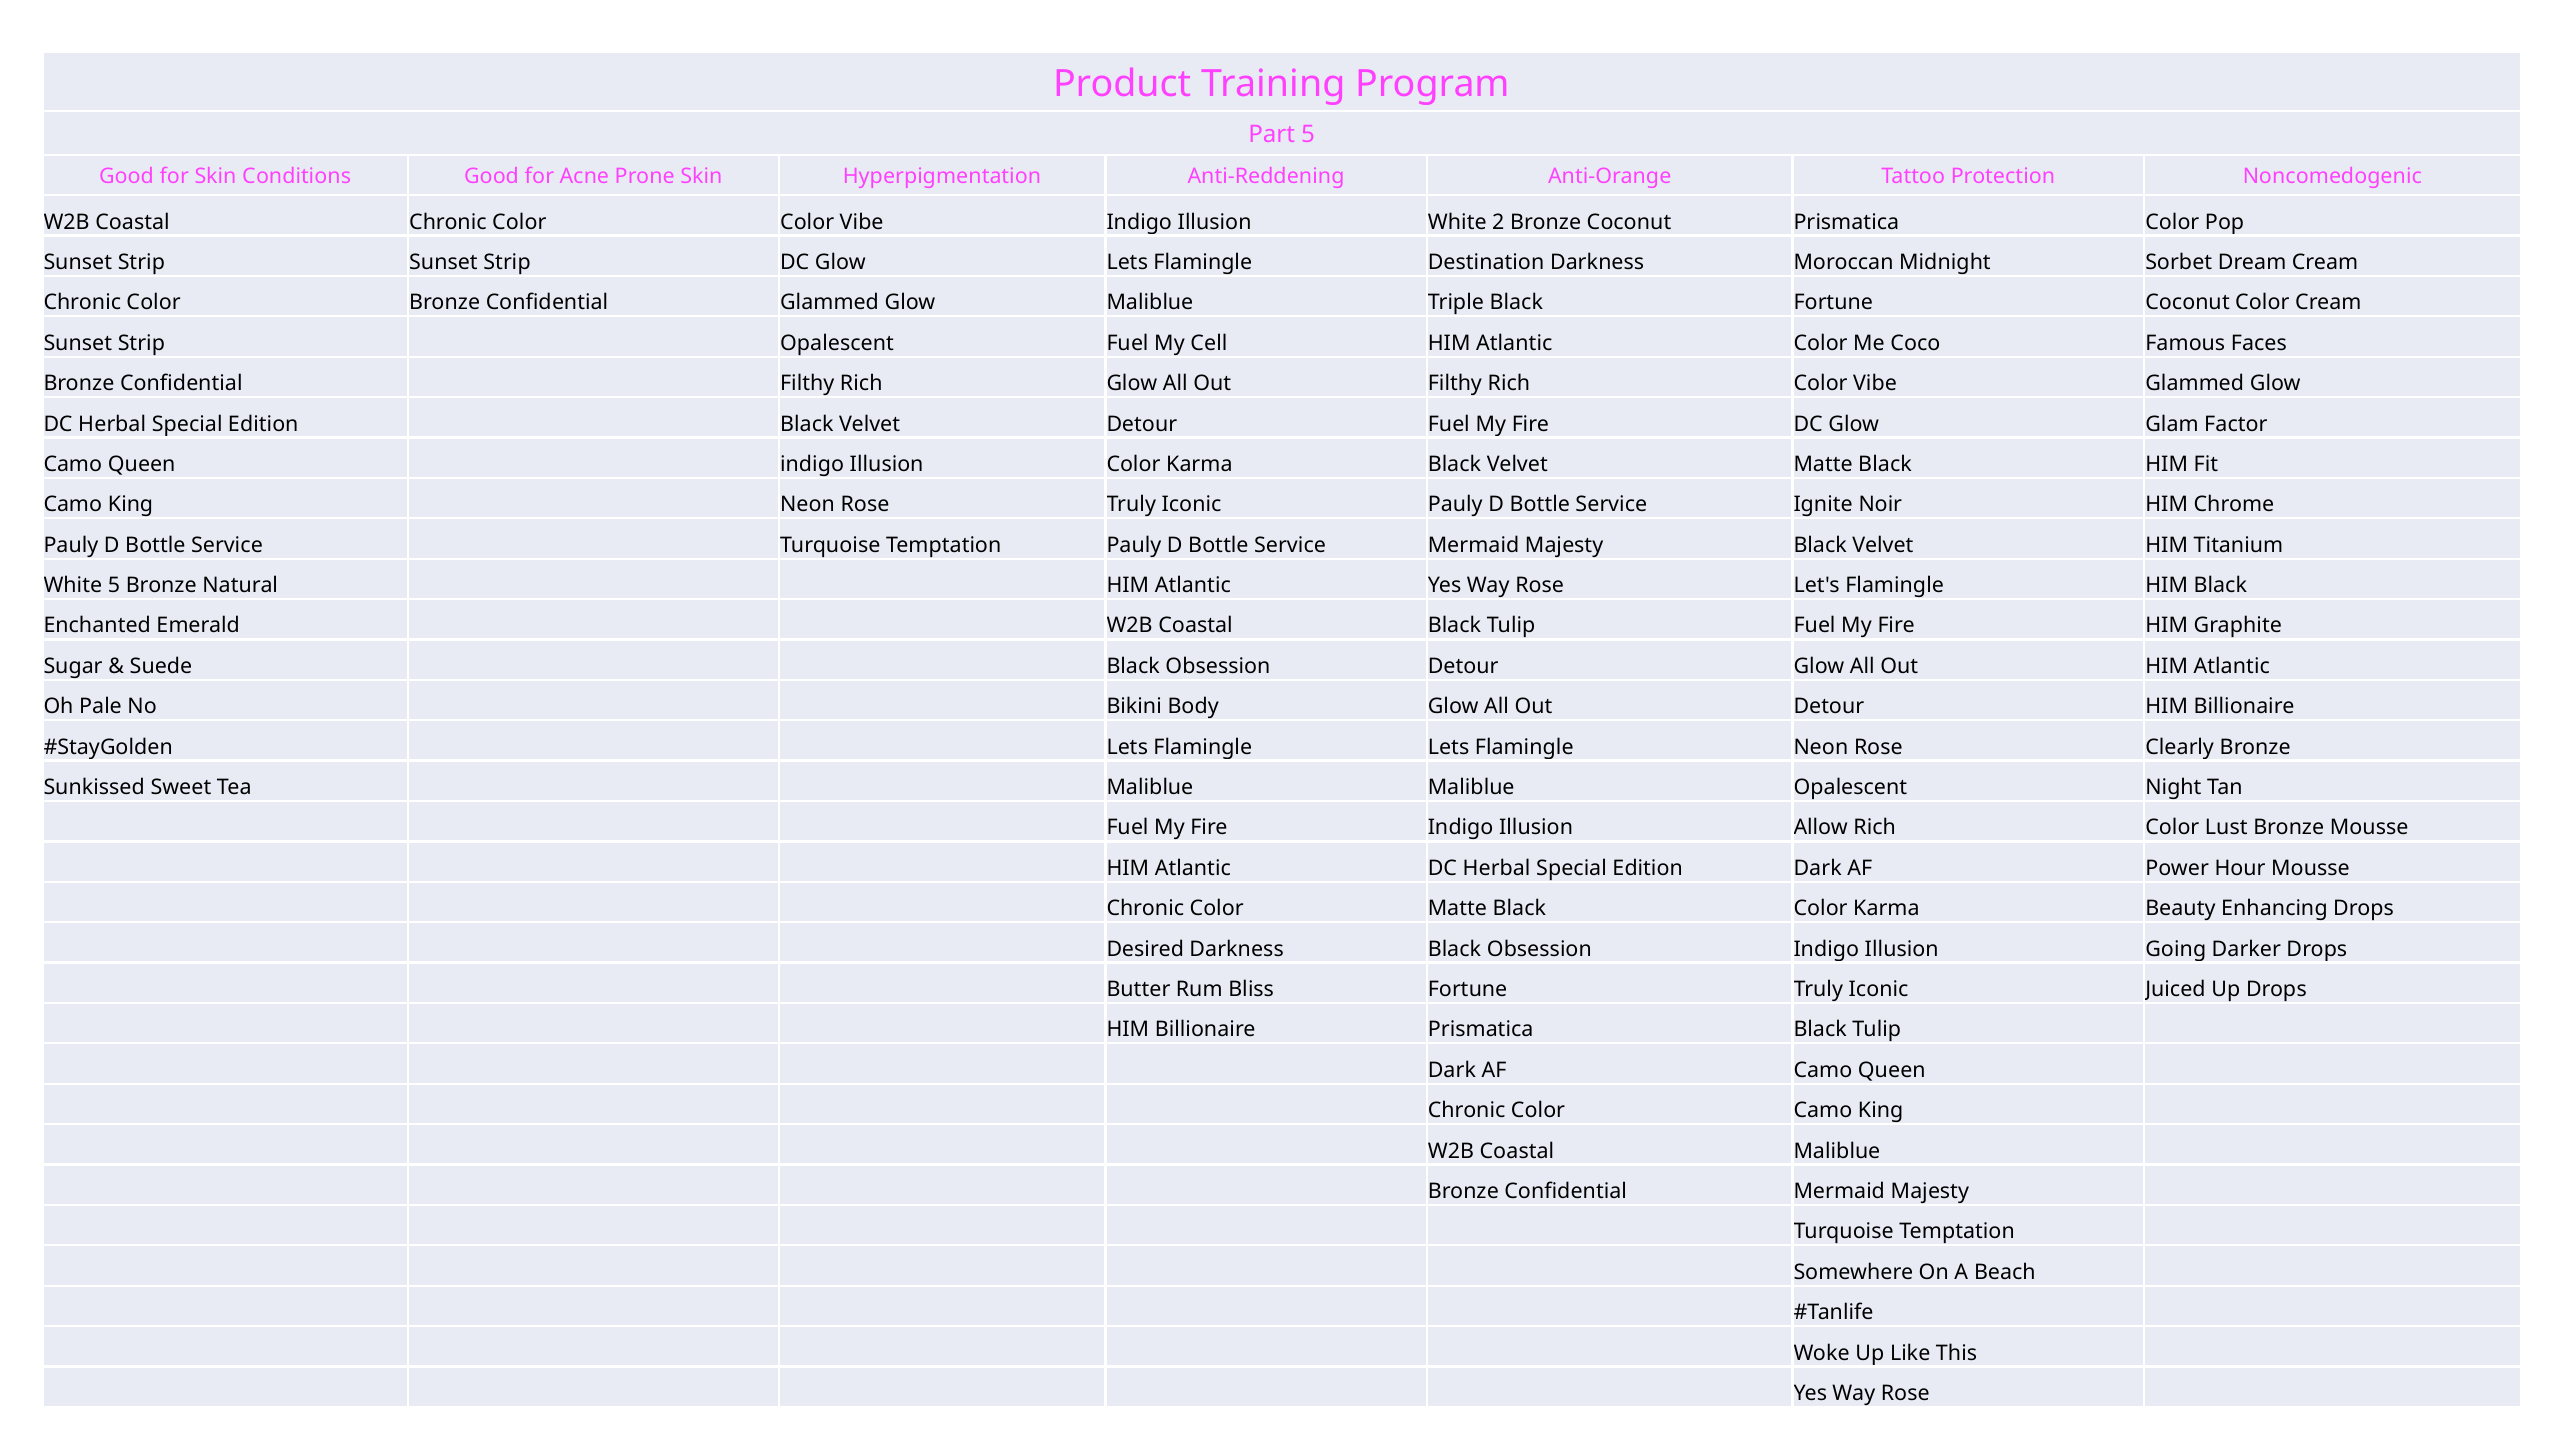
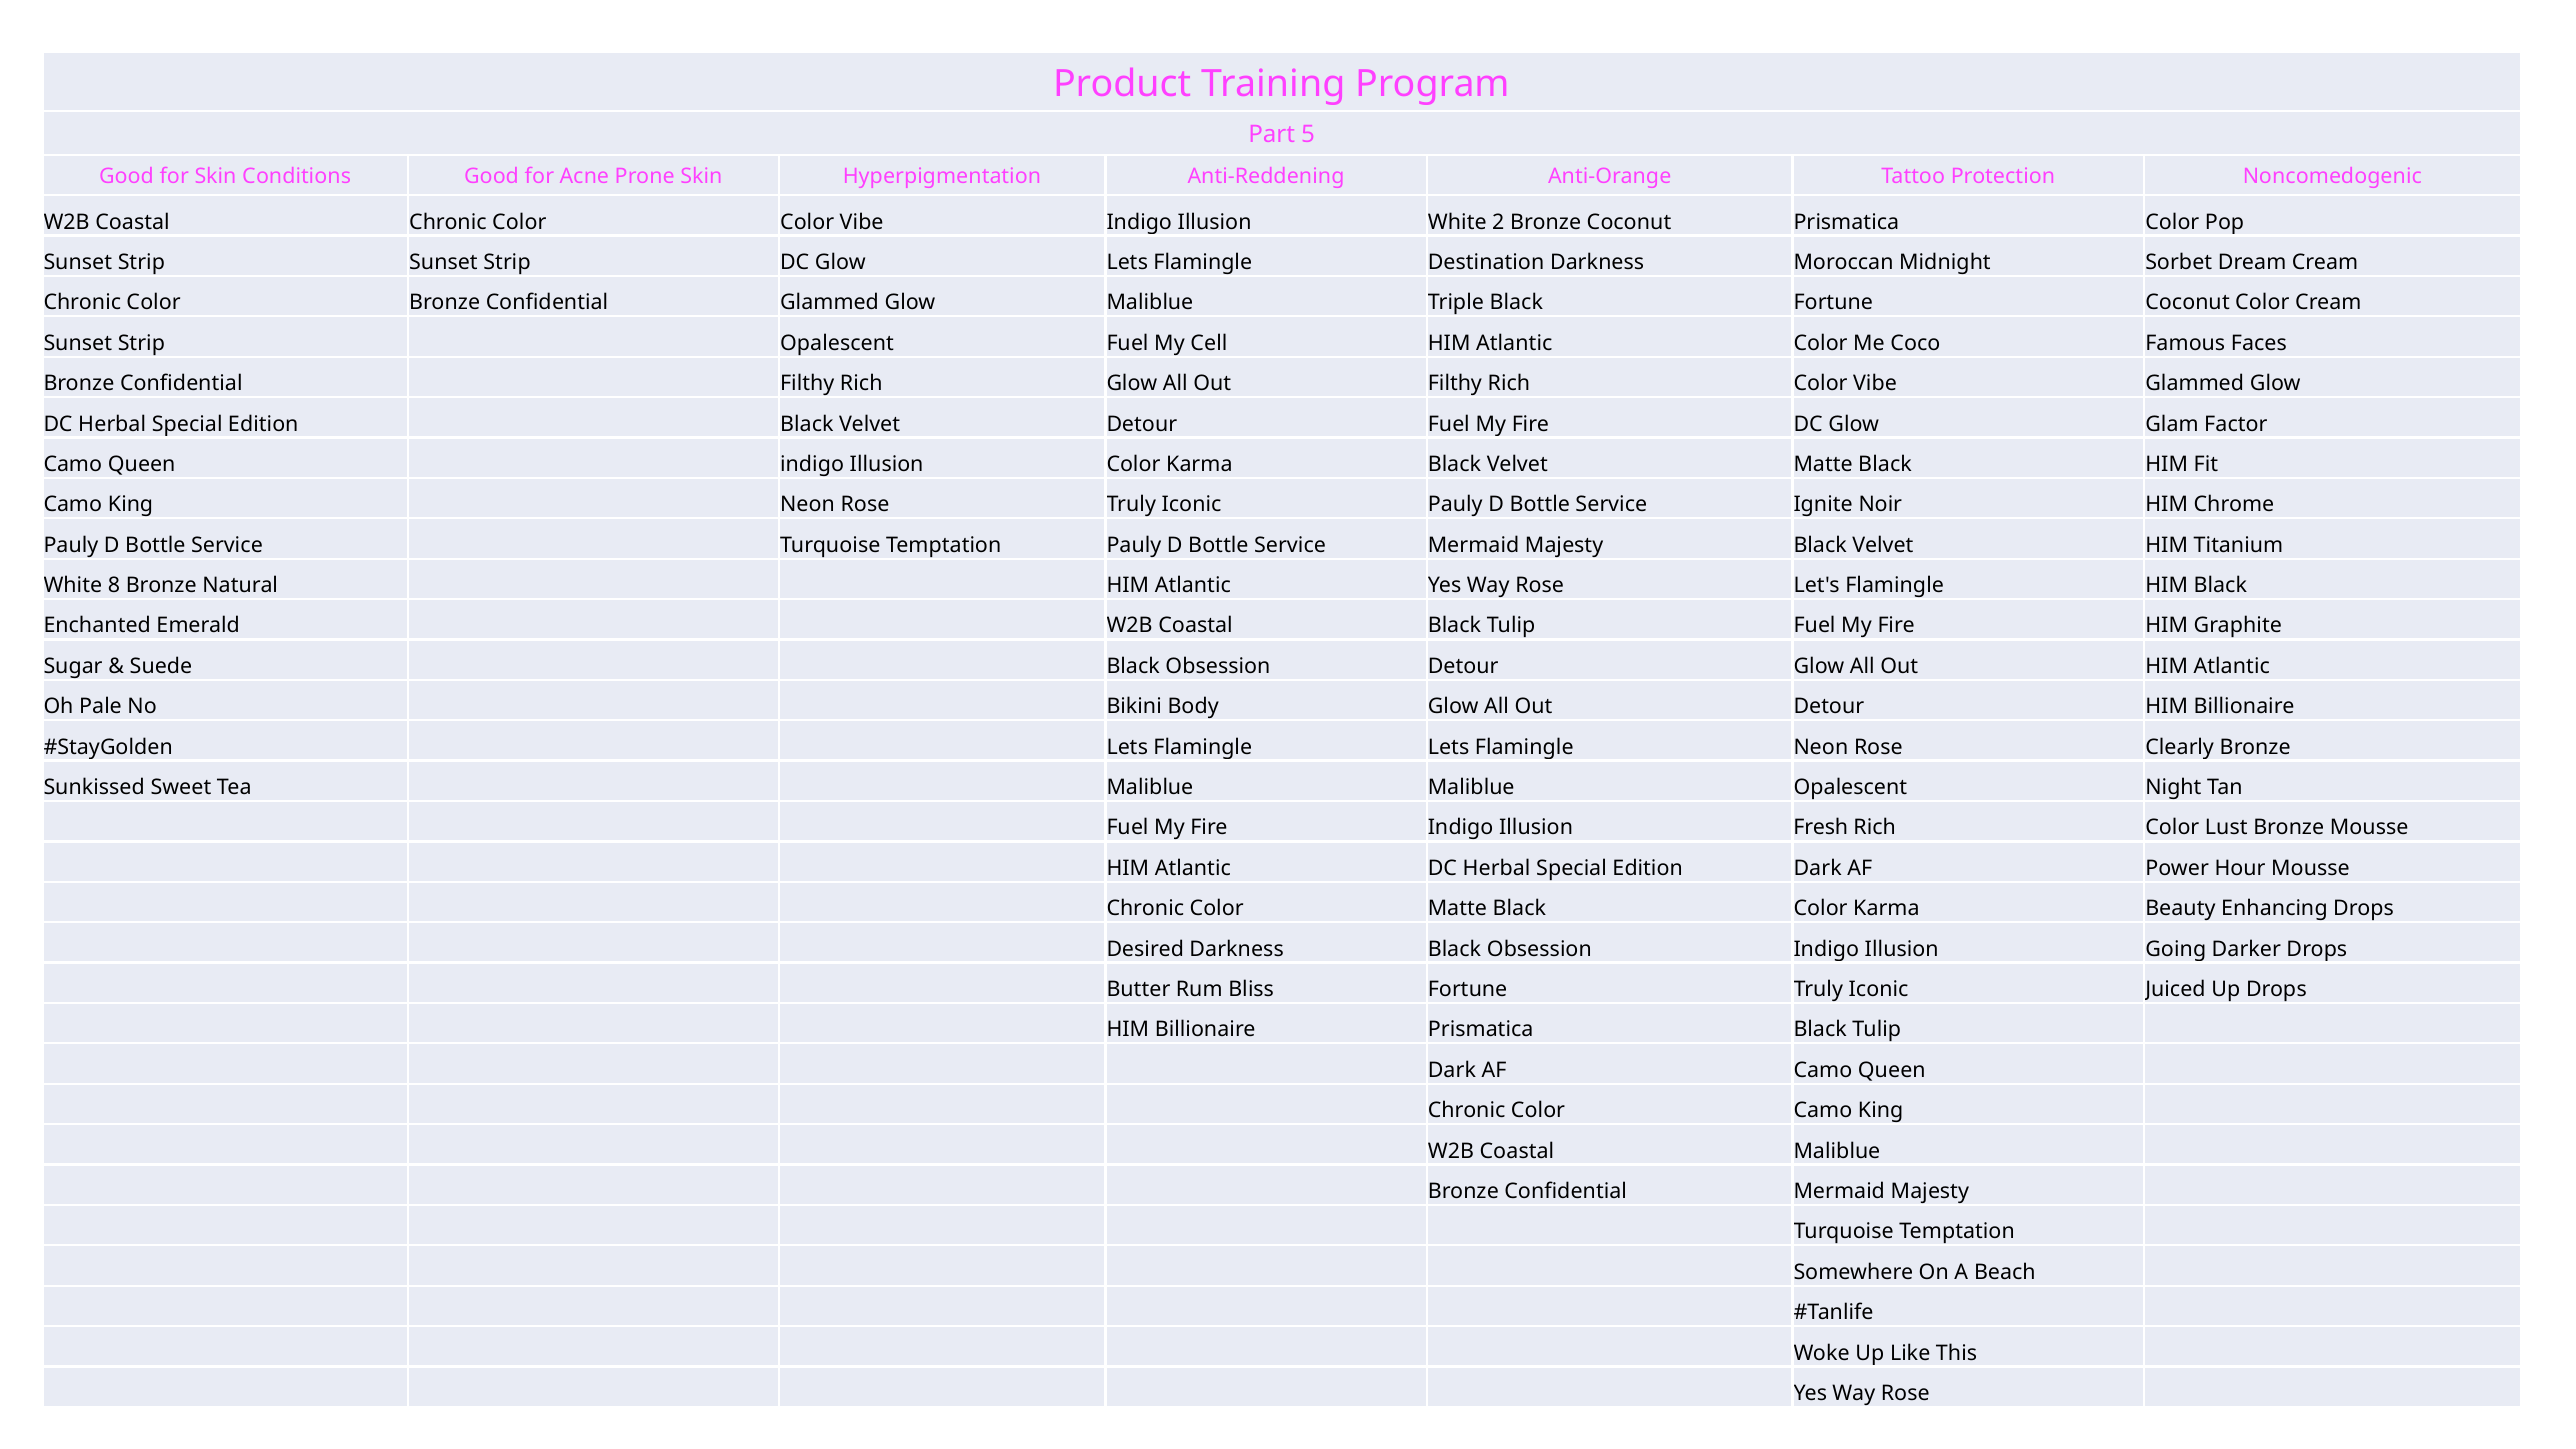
White 5: 5 -> 8 (114, 586)
Allow: Allow -> Fresh (1821, 828)
